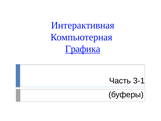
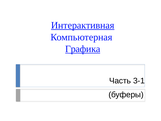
Интерактивная underline: none -> present (83, 25)
